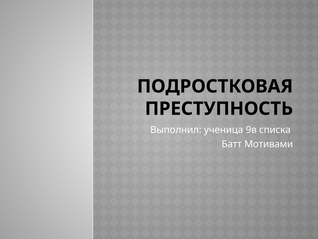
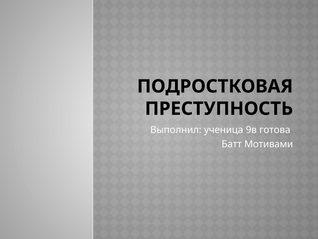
списка: списка -> готова (275, 130)
